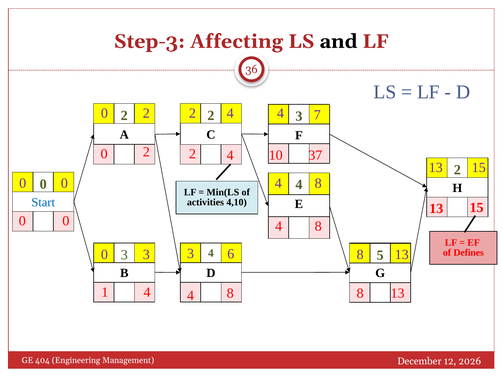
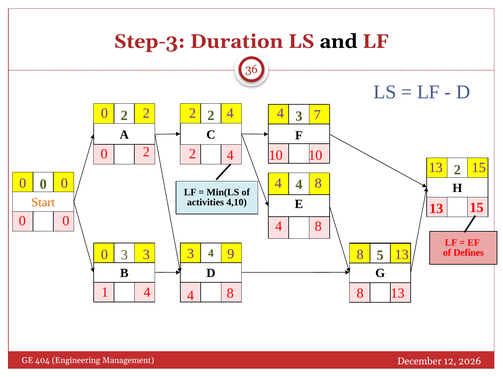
Affecting: Affecting -> Duration (237, 41)
10 37: 37 -> 10 (315, 155)
Start colour: blue -> orange (43, 203)
6: 6 -> 9 (231, 254)
